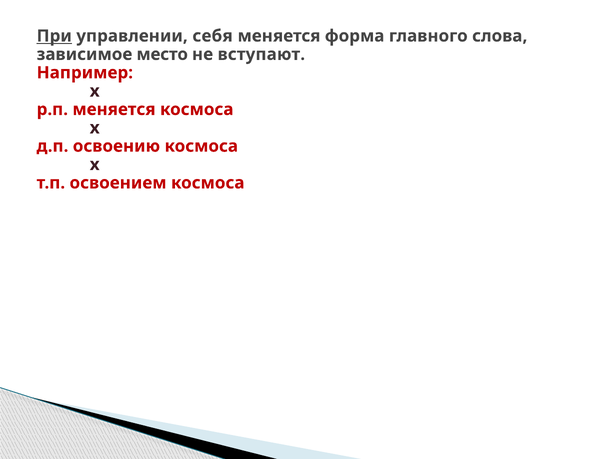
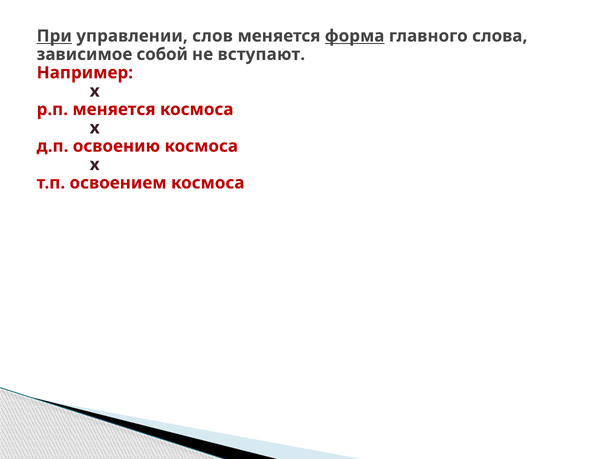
себя: себя -> слов (213, 36)
форма underline: none -> present (355, 36)
место: место -> собой (162, 54)
